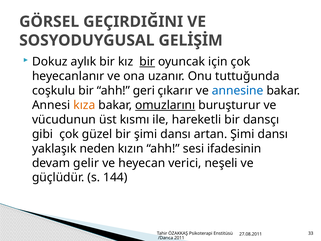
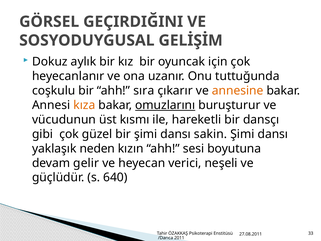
bir underline: present -> none (147, 62)
geri: geri -> sıra (144, 91)
annesine colour: blue -> orange (238, 91)
artan: artan -> sakin (211, 134)
ifadesinin: ifadesinin -> boyutuna (234, 148)
144: 144 -> 640 (115, 177)
